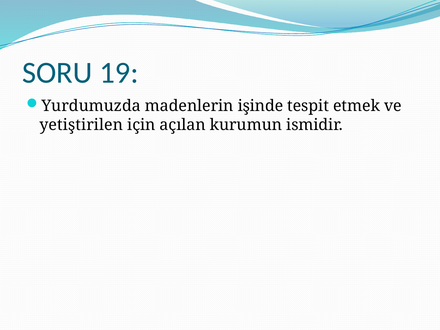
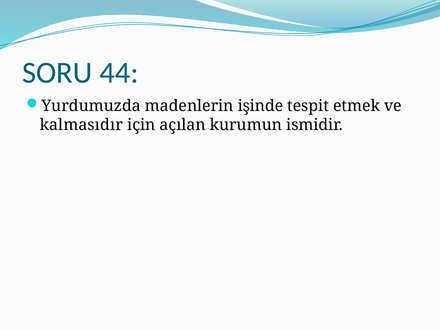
19: 19 -> 44 (119, 73)
yetiştirilen: yetiştirilen -> kalmasıdır (81, 125)
